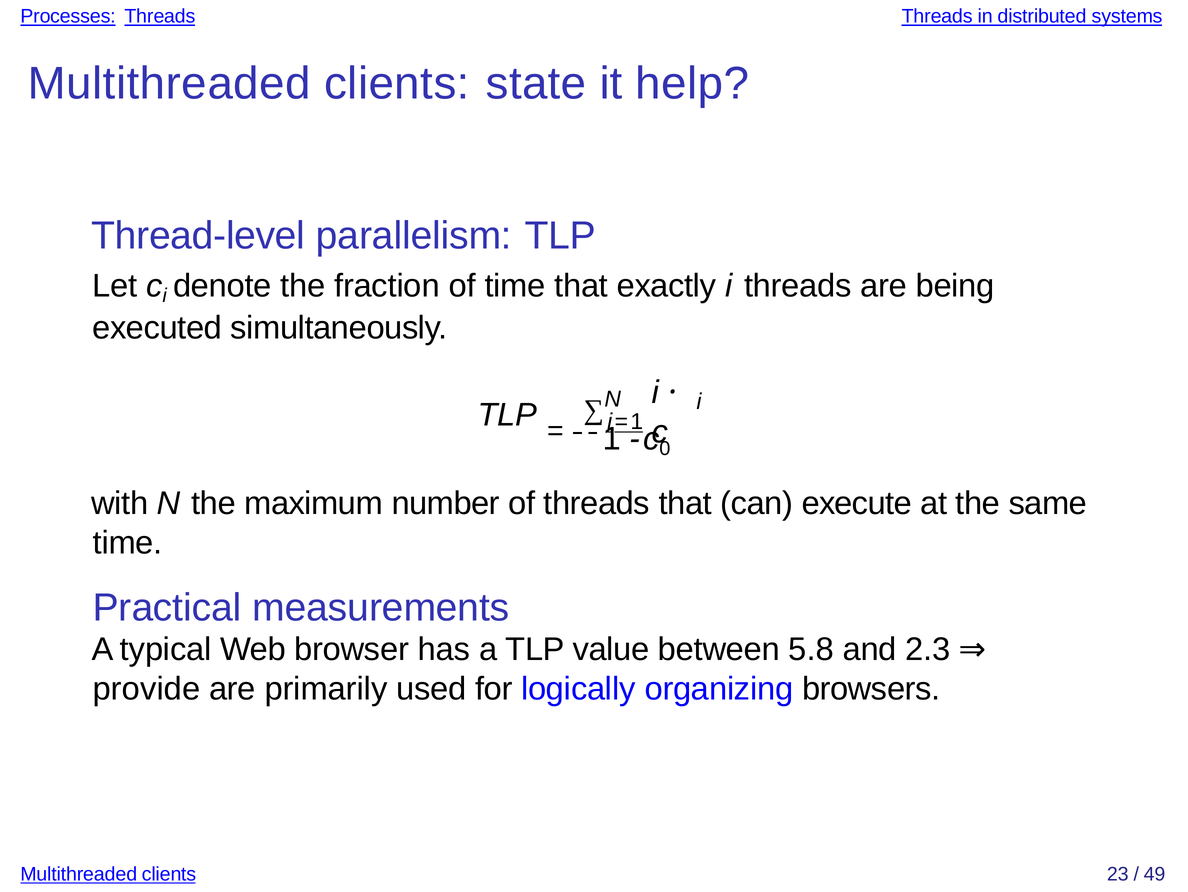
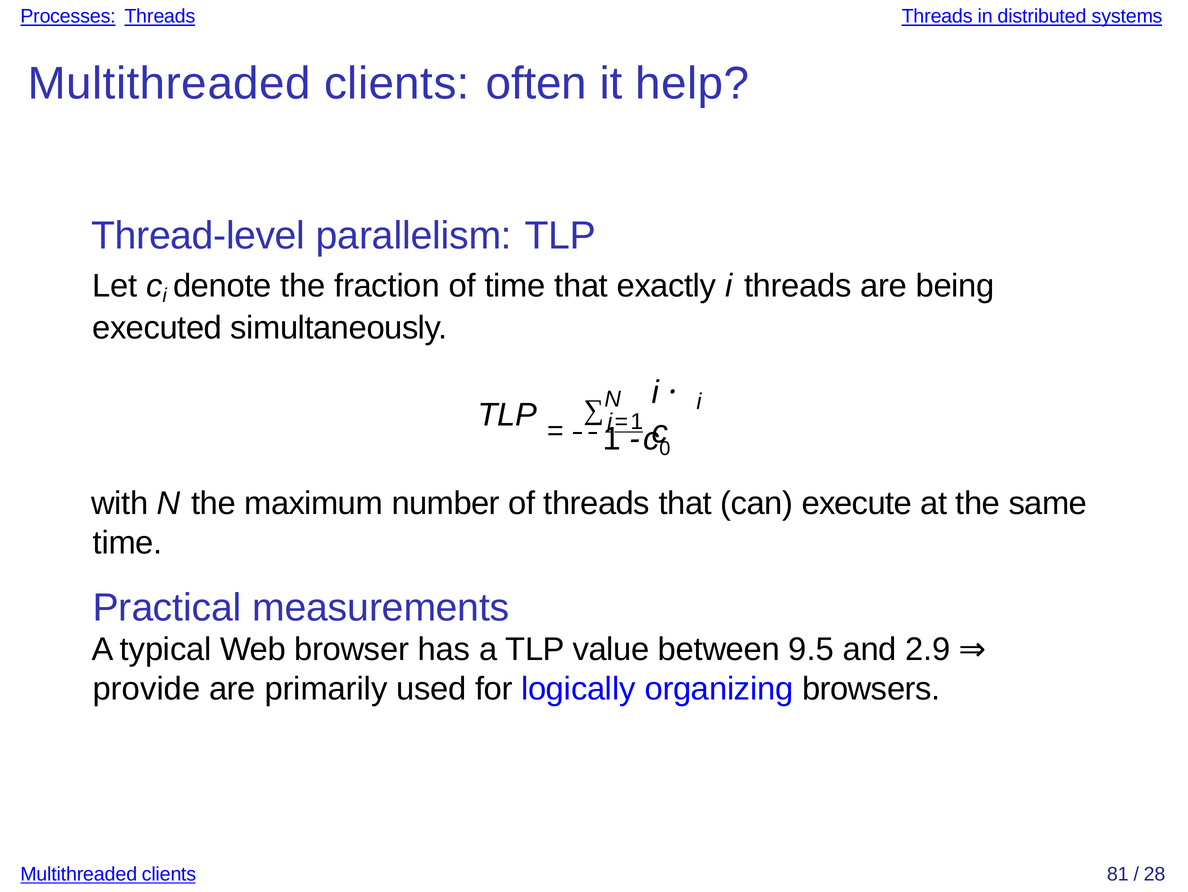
state: state -> often (536, 84)
5.8: 5.8 -> 9.5 (811, 649)
2.3: 2.3 -> 2.9 (928, 649)
23: 23 -> 81 (1118, 874)
49: 49 -> 28 (1155, 874)
